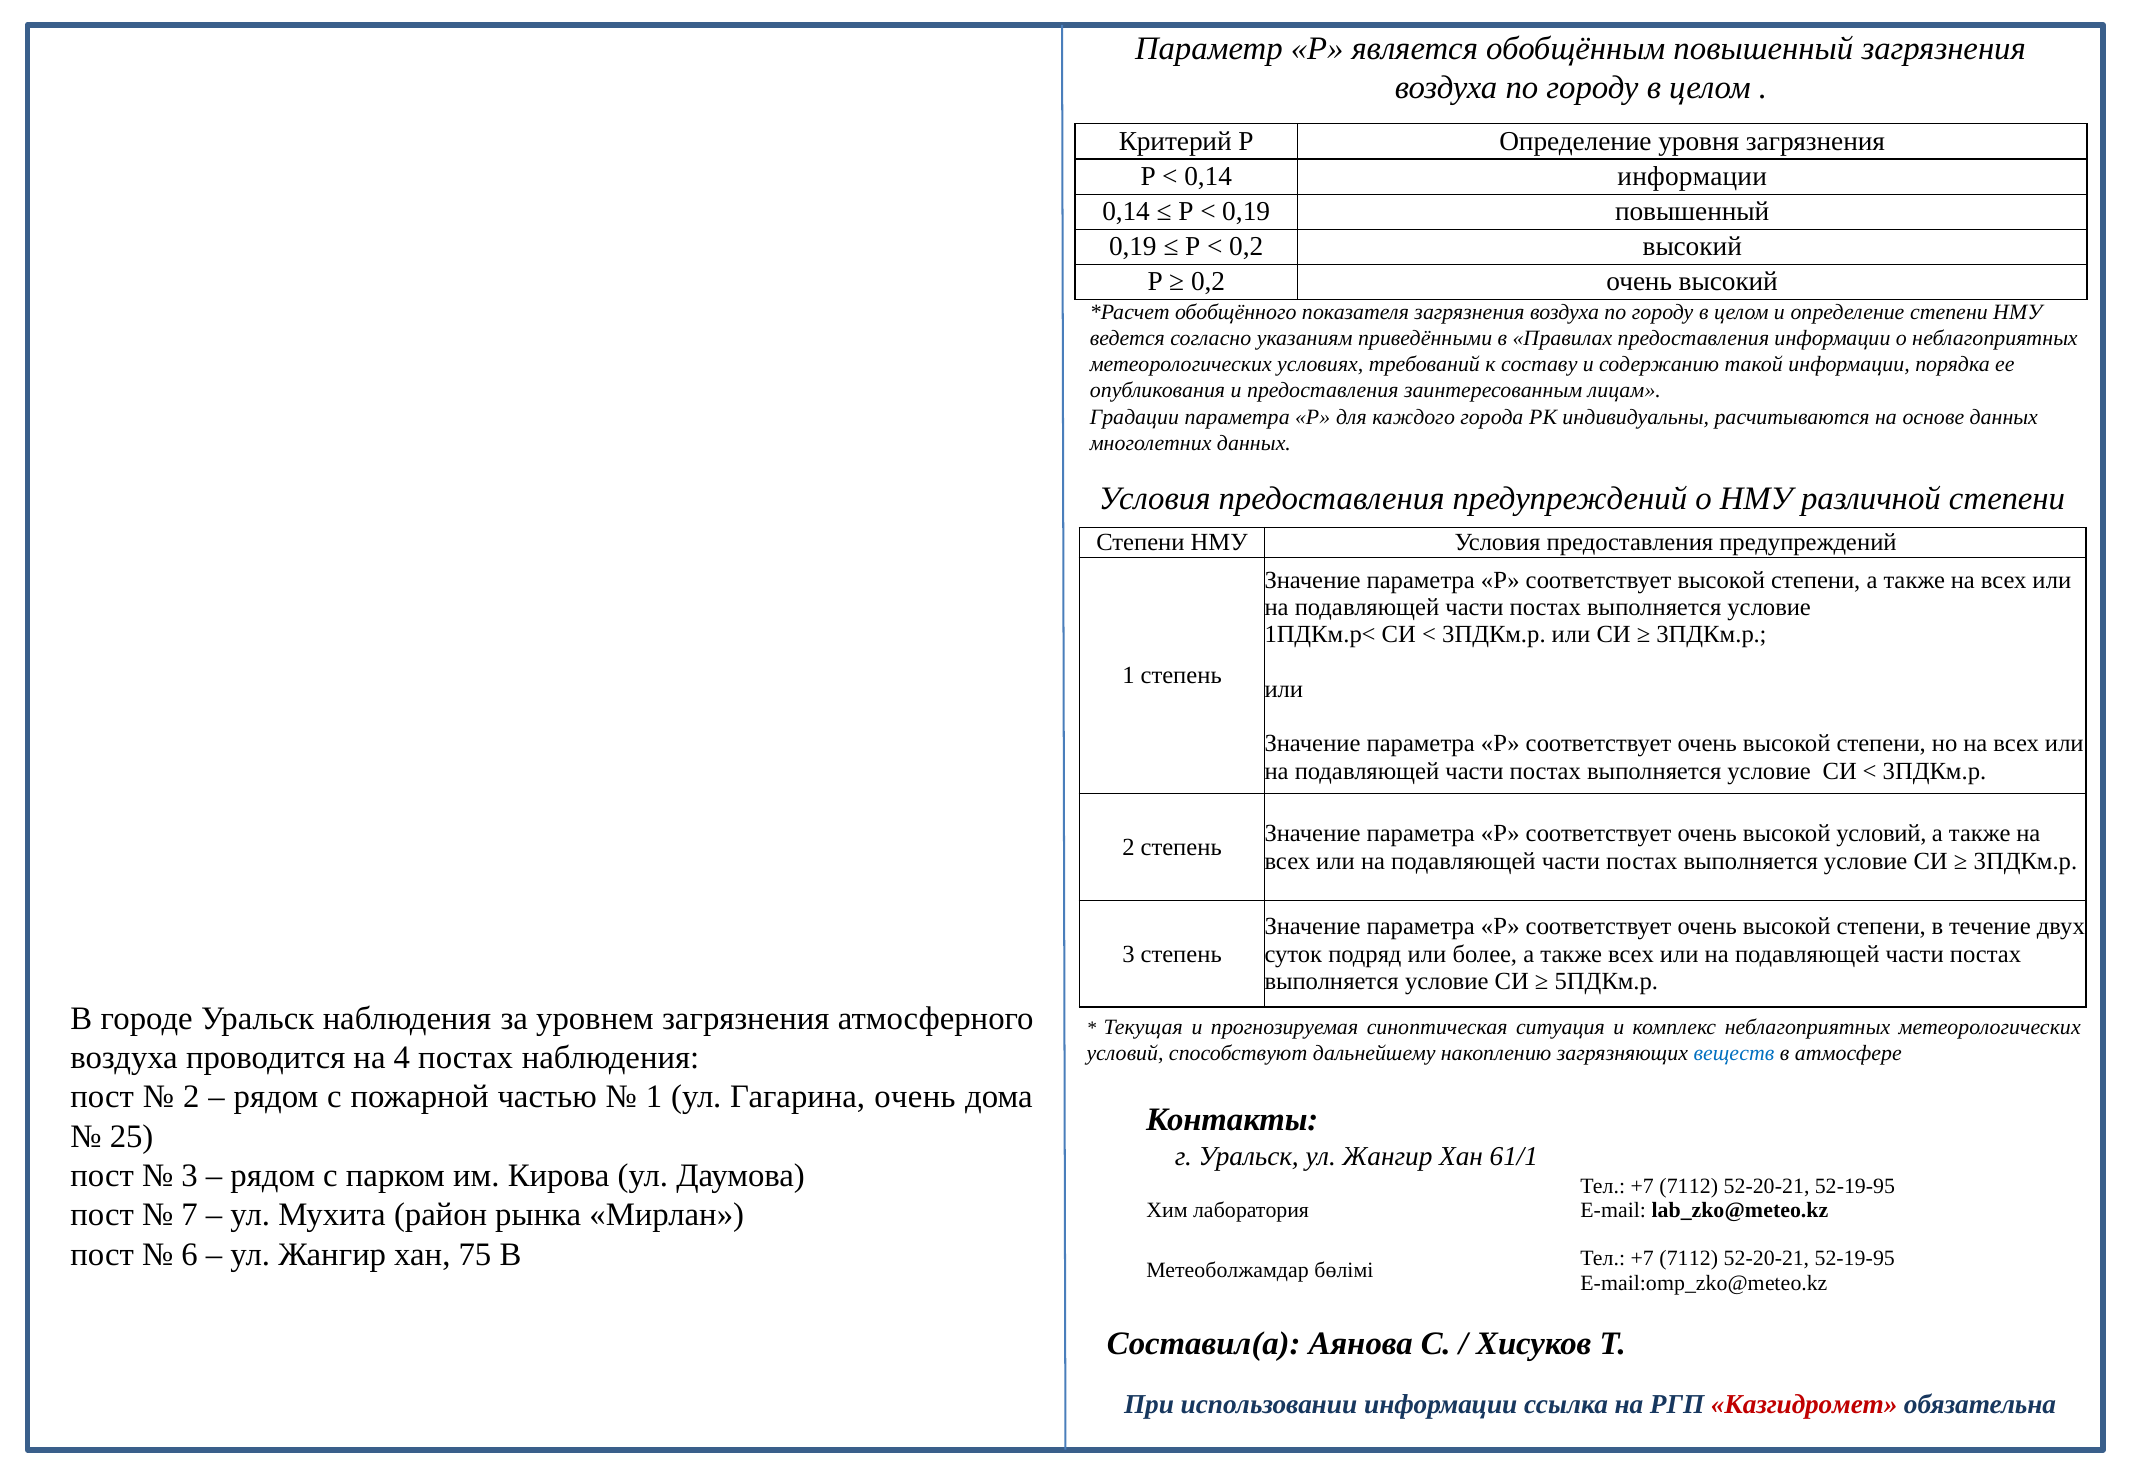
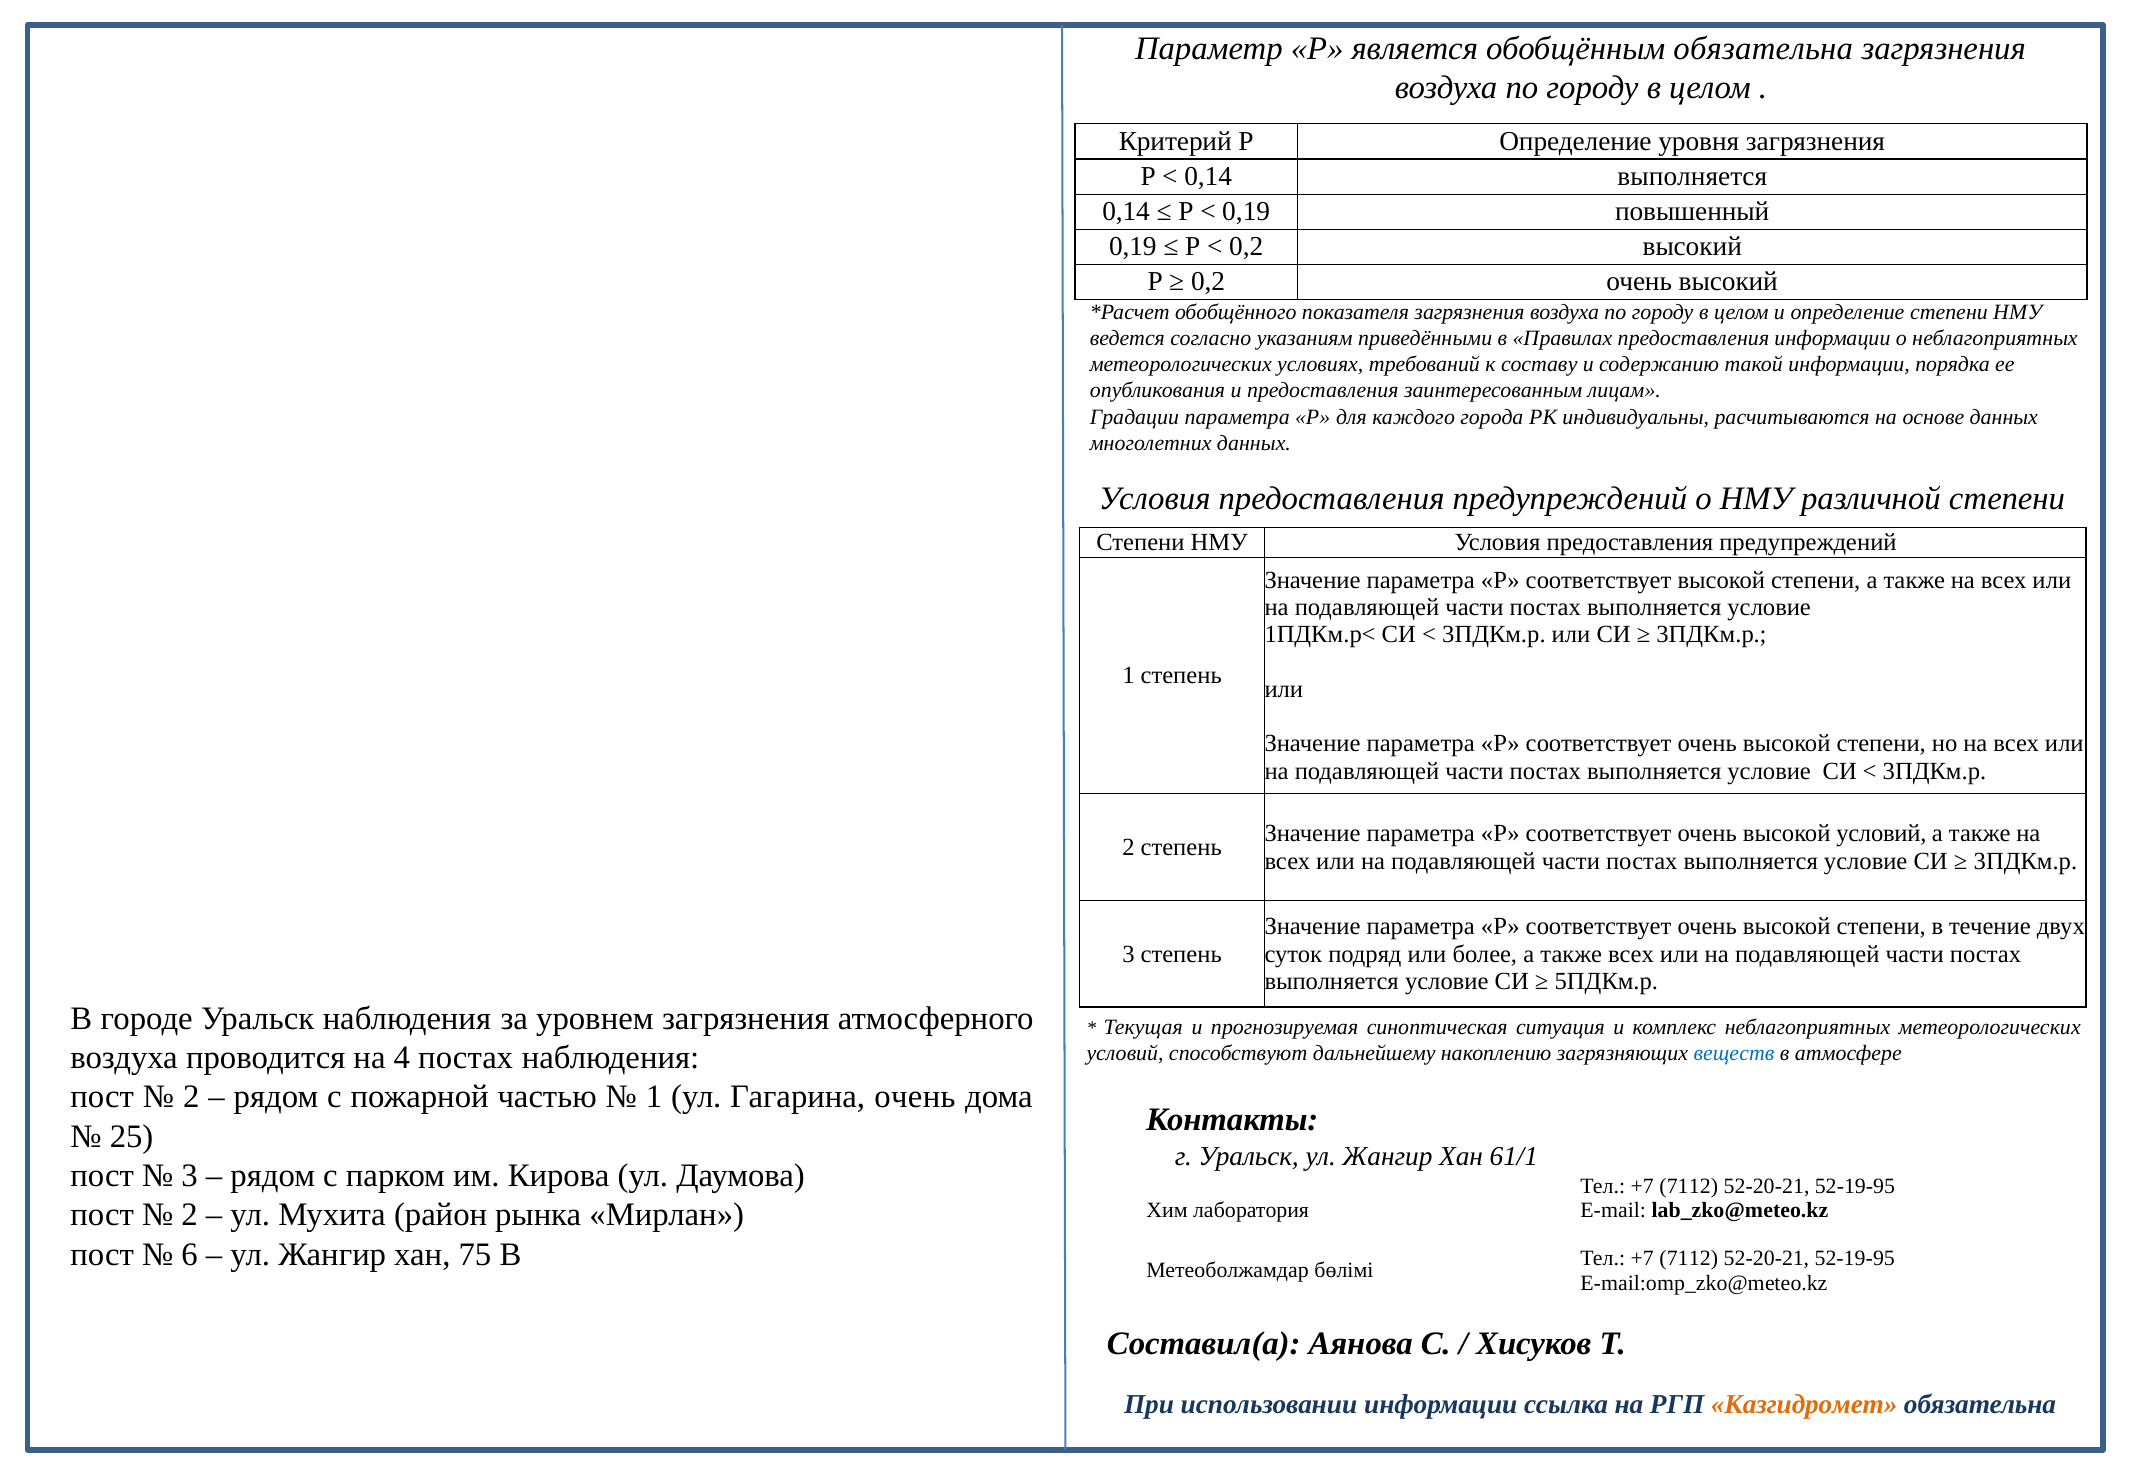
обобщённым повышенный: повышенный -> обязательна (1763, 49)
0,14 информации: информации -> выполняется (1692, 176)
7: 7 -> 2 (190, 1215)
Казгидромет colour: red -> orange (1804, 1405)
